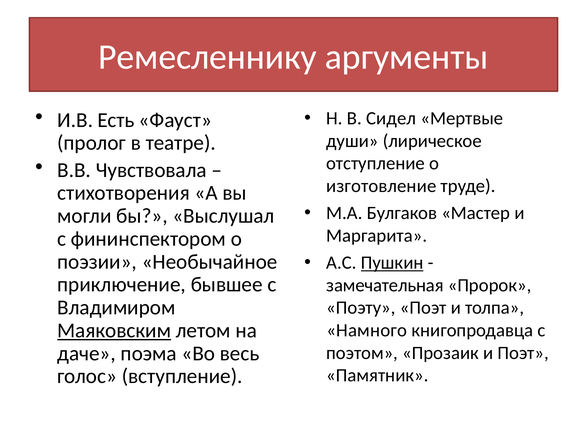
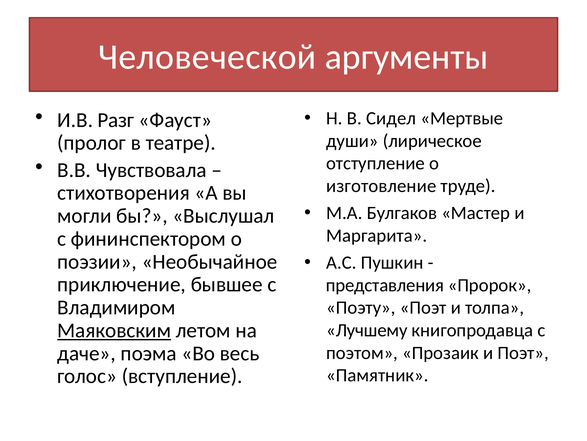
Ремесленнику: Ремесленнику -> Человеческой (207, 57)
Есть: Есть -> Разг (116, 120)
Пушкин underline: present -> none (392, 262)
замечательная: замечательная -> представления (385, 285)
Намного: Намного -> Лучшему (367, 330)
